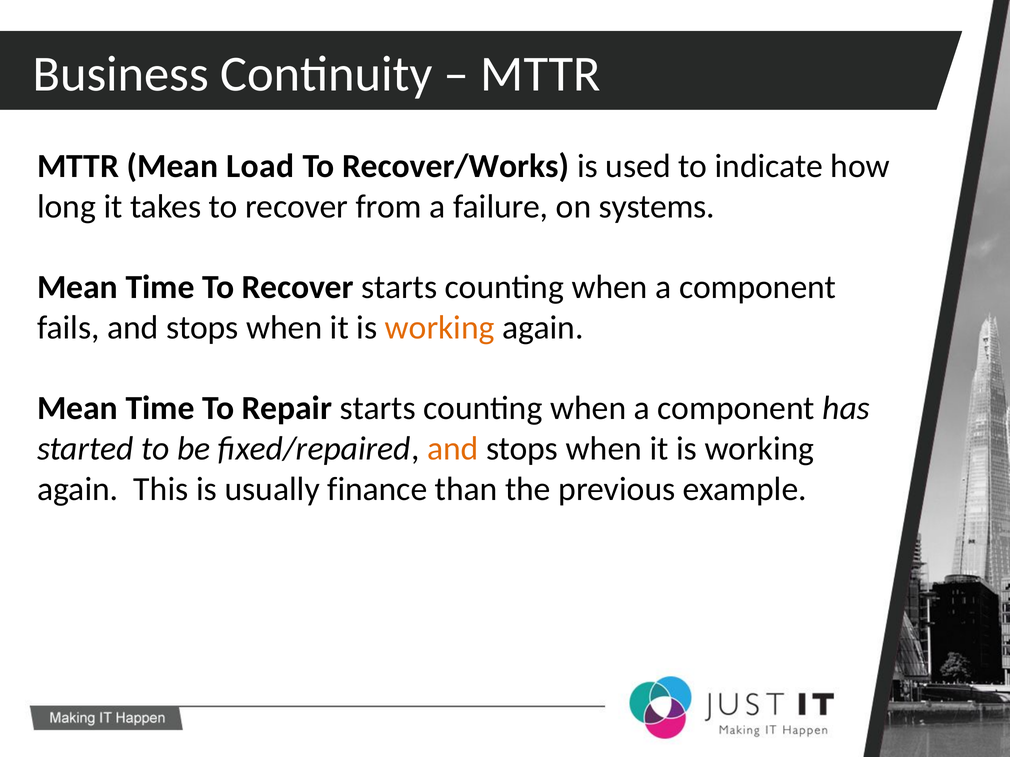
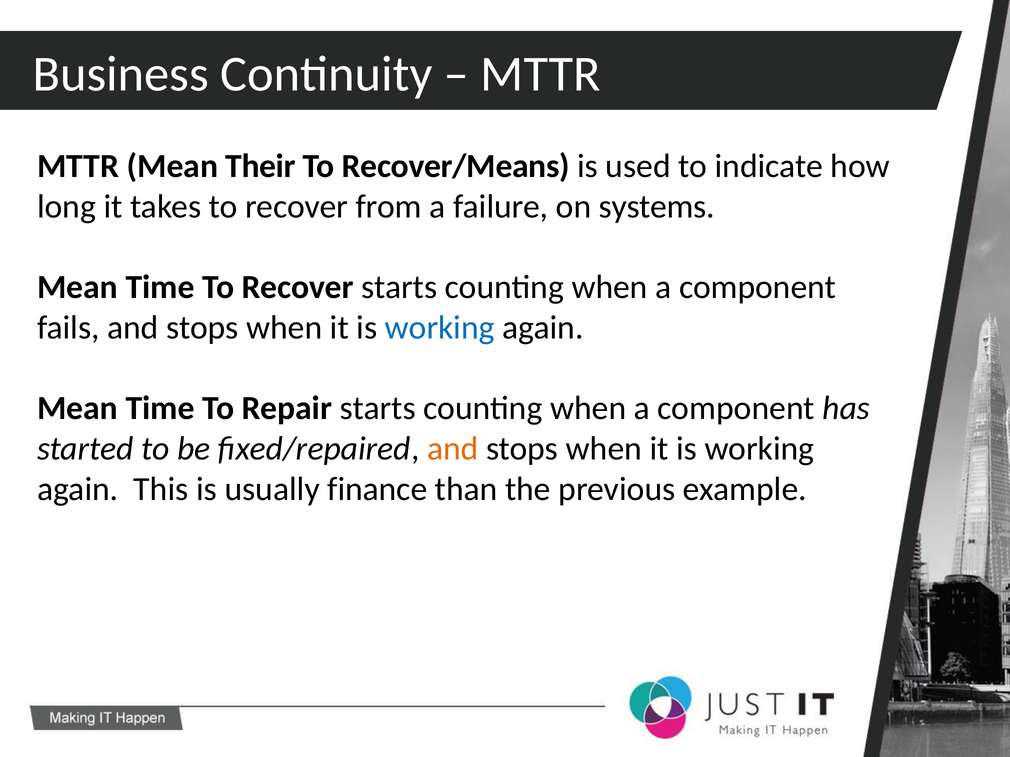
Load: Load -> Their (261, 166)
Recover/Works: Recover/Works -> Recover/Means (456, 166)
working colour: orange -> blue (440, 328)
